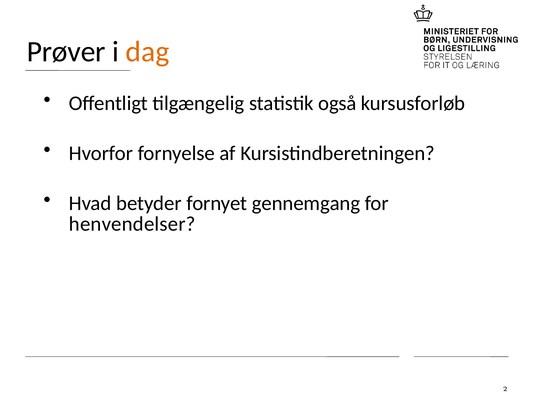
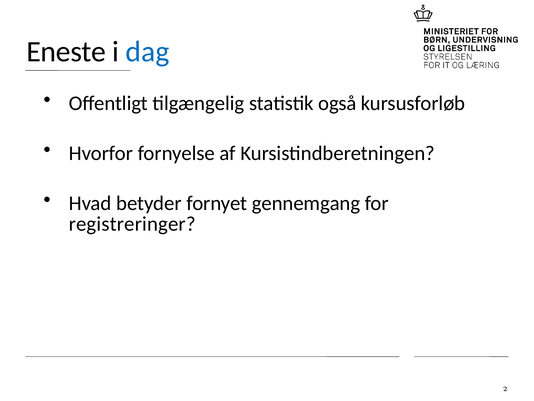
Prøver: Prøver -> Eneste (66, 52)
dag colour: orange -> blue (147, 52)
henvendelser: henvendelser -> registreringer (132, 224)
